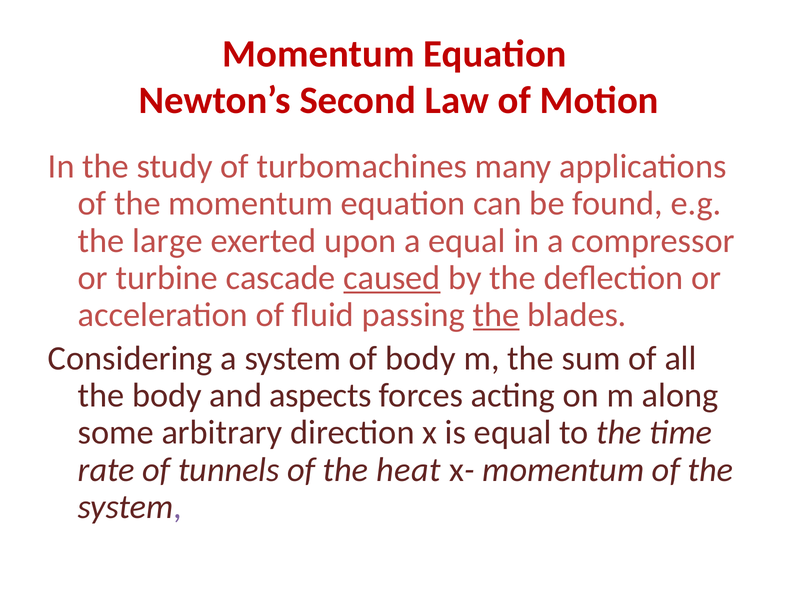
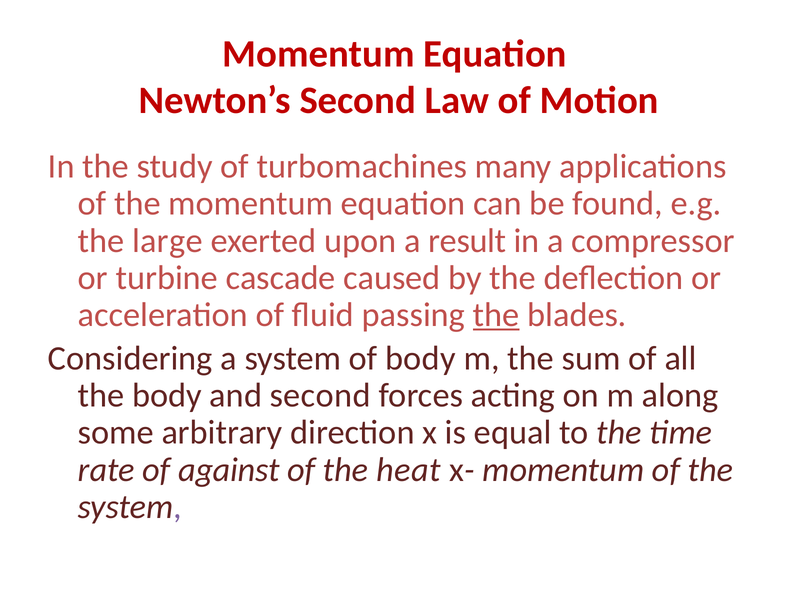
a equal: equal -> result (467, 241)
caused underline: present -> none (392, 278)
and aspects: aspects -> second (320, 396)
tunnels: tunnels -> against (229, 470)
